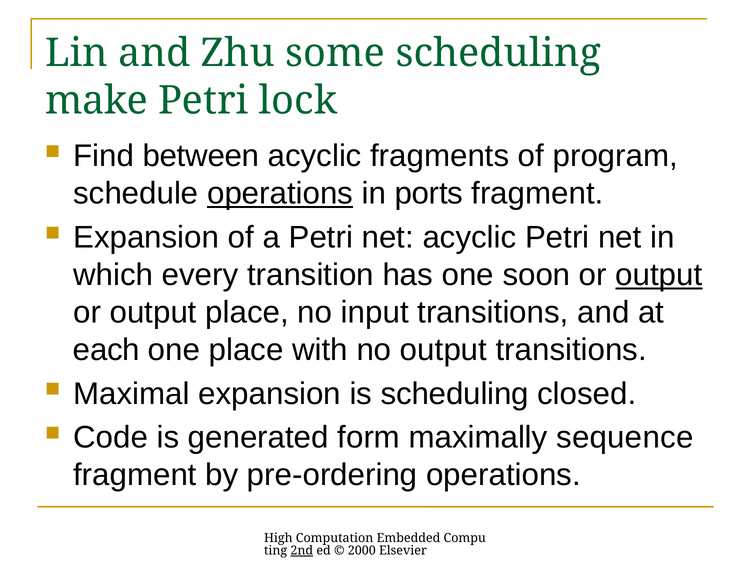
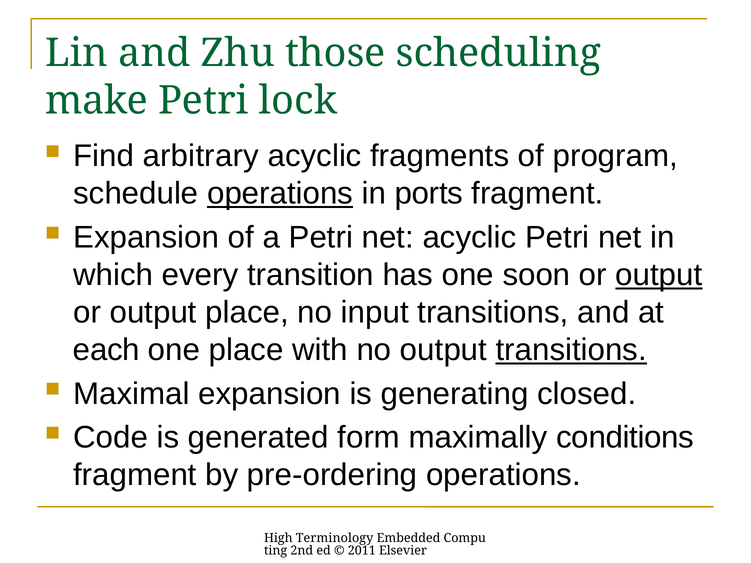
some: some -> those (335, 53)
between: between -> arbitrary (201, 156)
transitions underline: none -> present (571, 350)
is scheduling: scheduling -> generating (455, 394)
sequence: sequence -> conditions (625, 438)
Computation: Computation -> Terminology (335, 538)
2nd underline: present -> none (302, 551)
2000: 2000 -> 2011 (362, 551)
